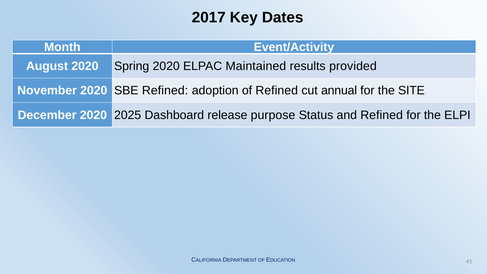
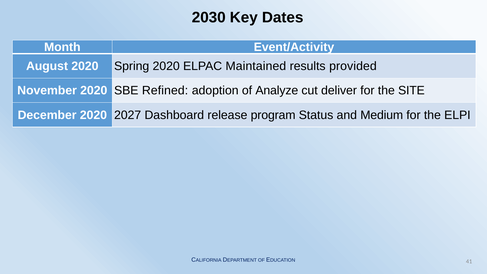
2017: 2017 -> 2030 (209, 18)
of Refined: Refined -> Analyze (277, 91)
annual: annual -> deliver (339, 91)
2025: 2025 -> 2027 (128, 115)
purpose: purpose -> program (273, 115)
and Refined: Refined -> Medium (382, 115)
